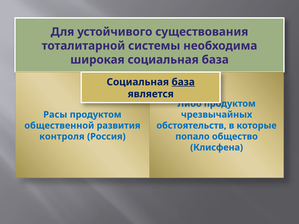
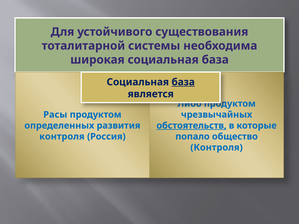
общественной: общественной -> определенных (59, 126)
обстоятельств underline: none -> present (191, 126)
Клисфена: Клисфена -> Контроля (217, 148)
